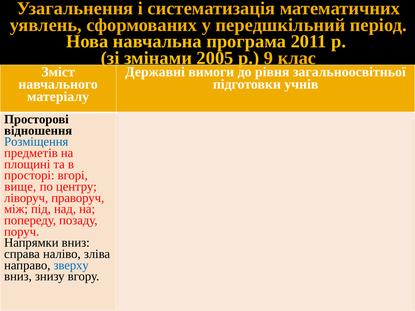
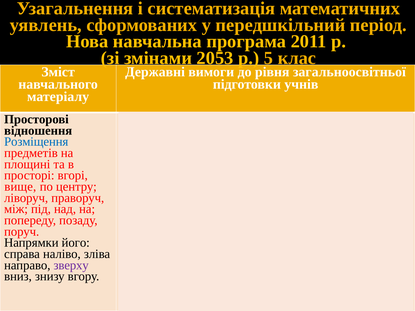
2005: 2005 -> 2053 (215, 58)
9: 9 -> 5 (269, 58)
Напрямки вниз: вниз -> його (76, 243)
зверху colour: blue -> purple (71, 265)
